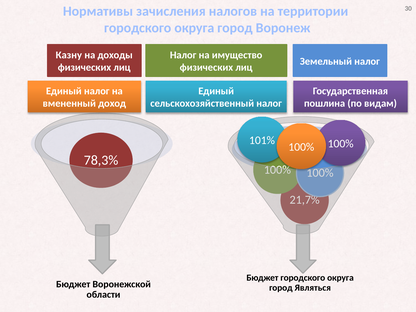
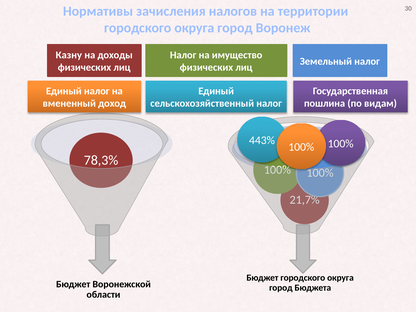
101%: 101% -> 443% (262, 140)
Являться: Являться -> Бюджета (313, 288)
